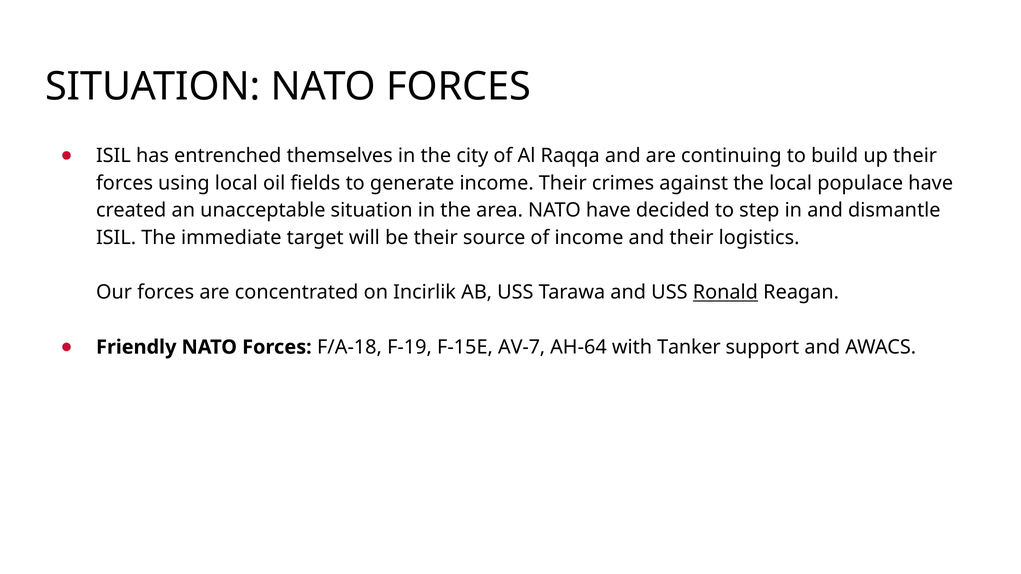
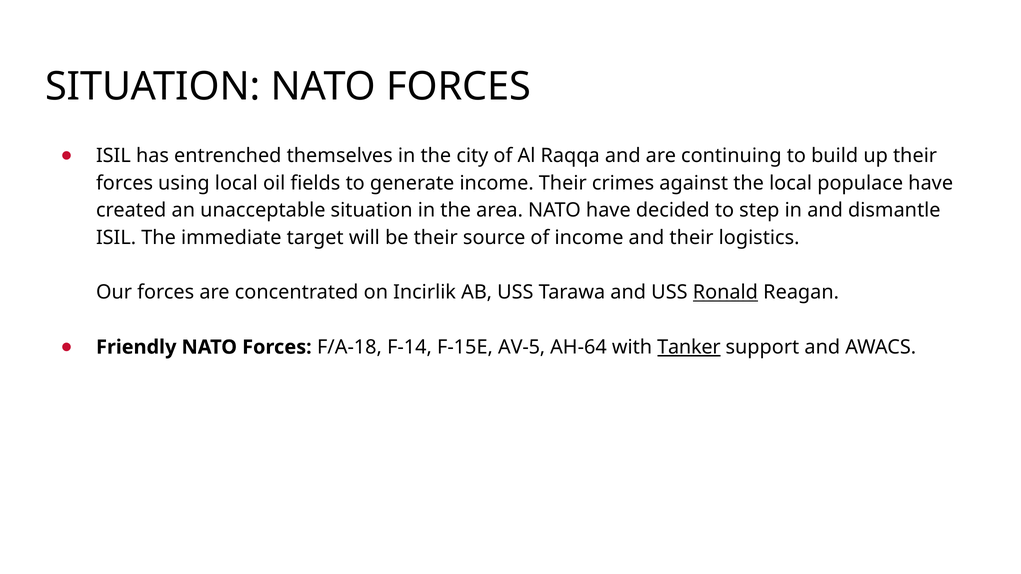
F-19: F-19 -> F-14 (409, 347)
AV-7: AV-7 -> AV-5 (522, 347)
Tanker underline: none -> present (689, 347)
